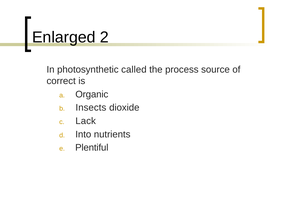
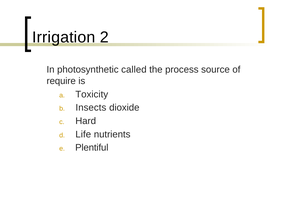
Enlarged: Enlarged -> Irrigation (64, 37)
correct: correct -> require (61, 81)
Organic: Organic -> Toxicity (92, 95)
Lack: Lack -> Hard (86, 121)
Into: Into -> Life (83, 135)
